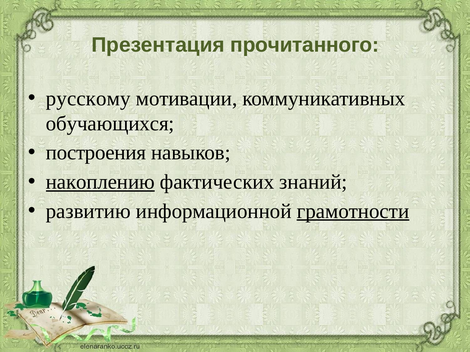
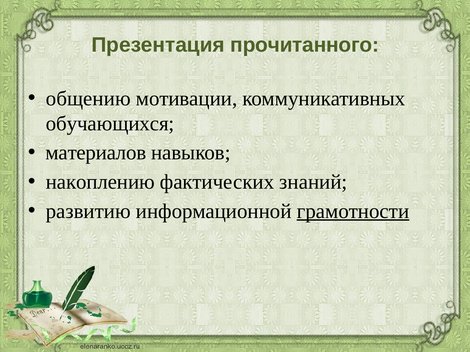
русскому: русскому -> общению (88, 99)
построения: построения -> материалов (96, 153)
накоплению underline: present -> none (100, 182)
